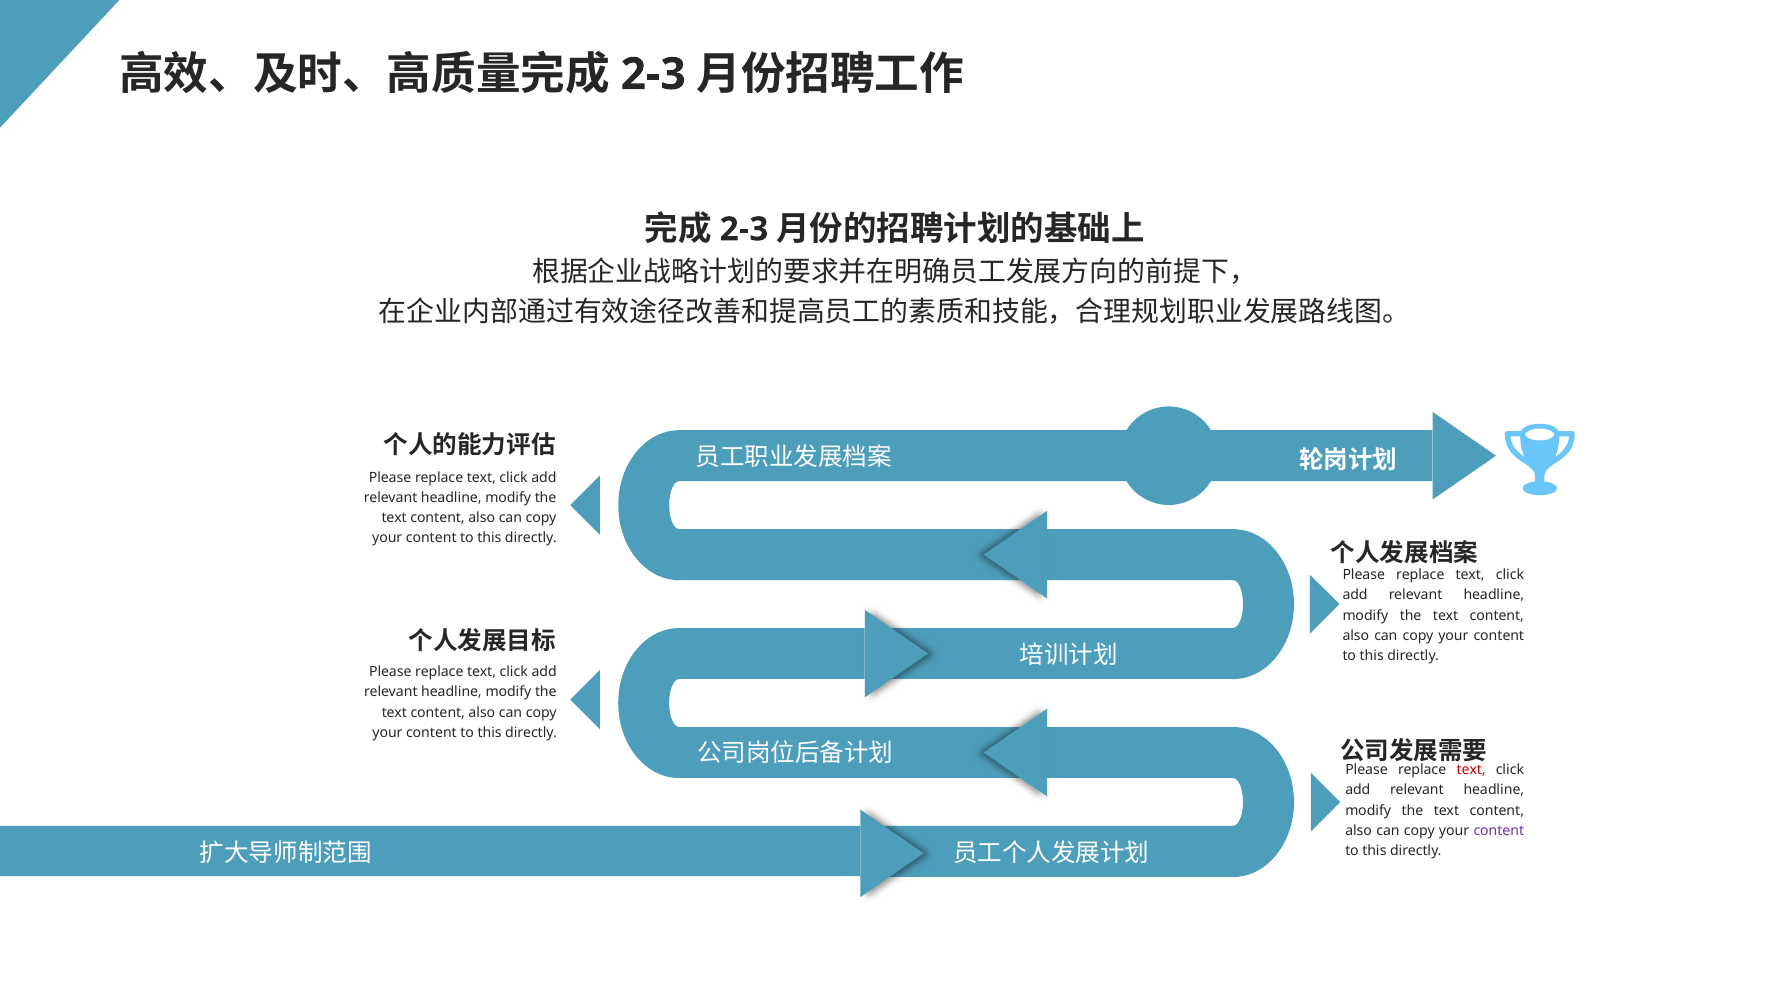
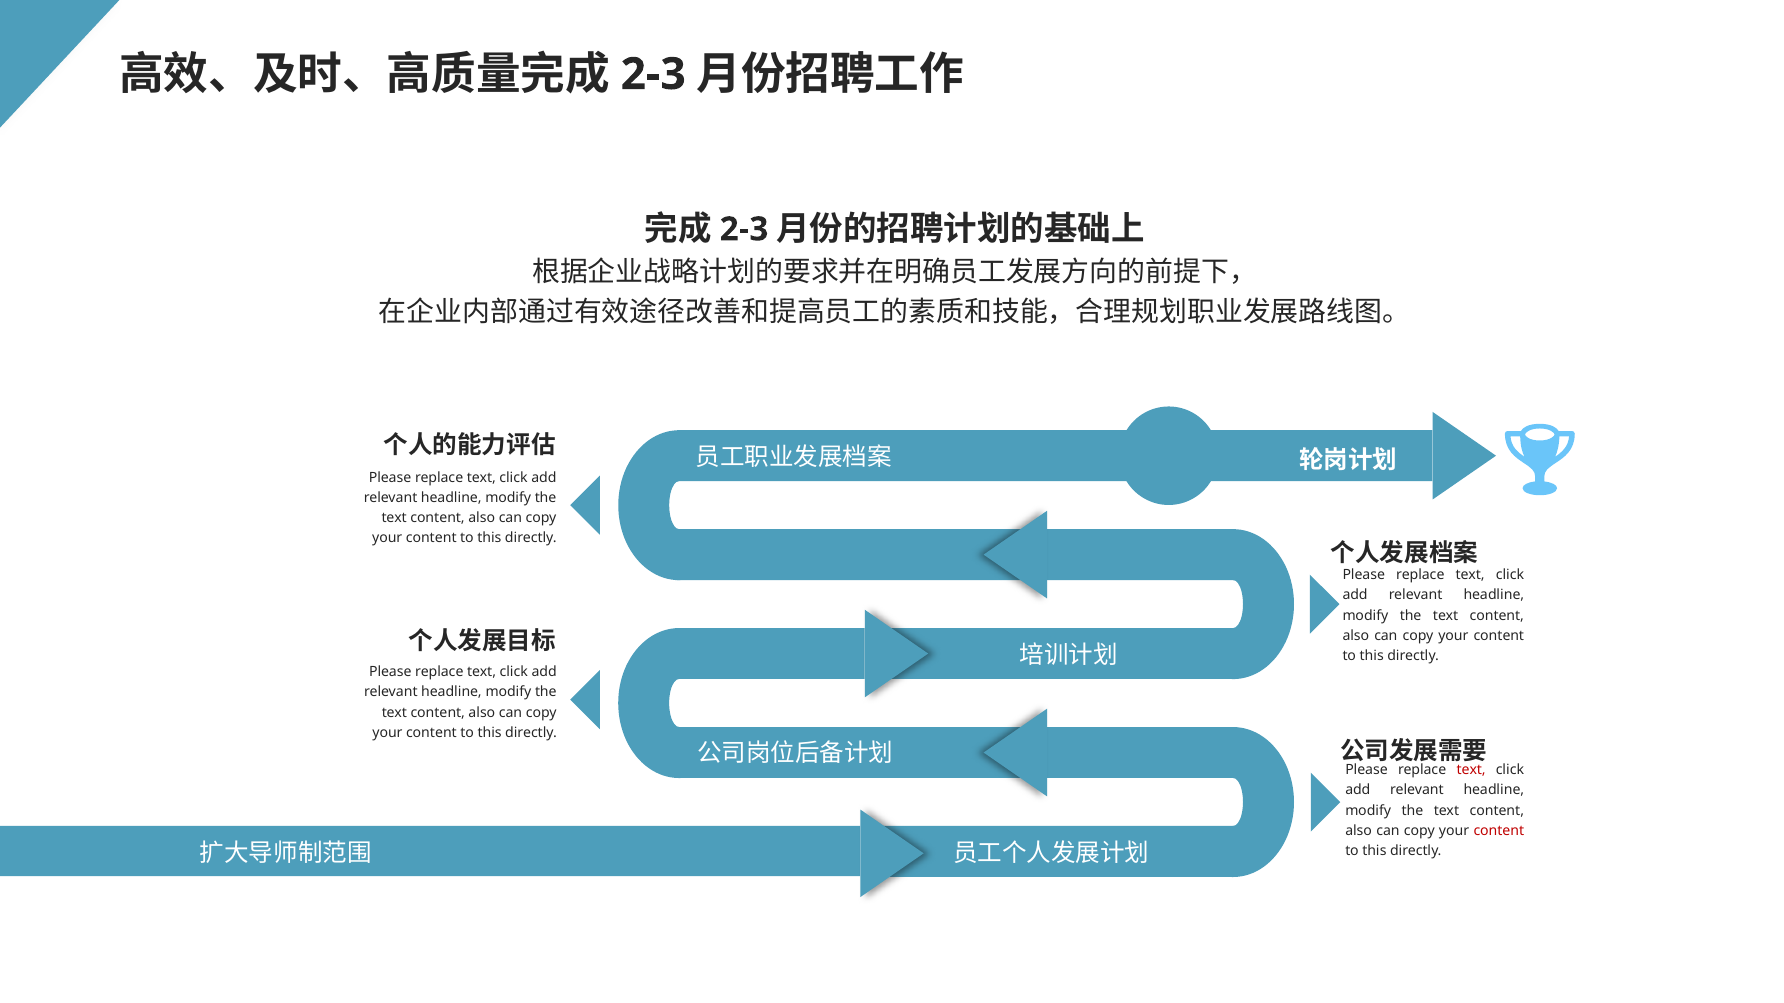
content colour: purple -> red (1499, 831)
